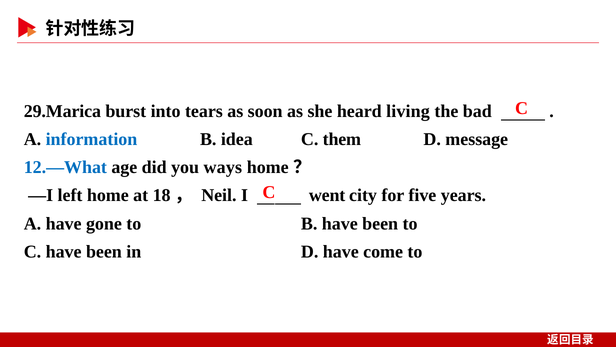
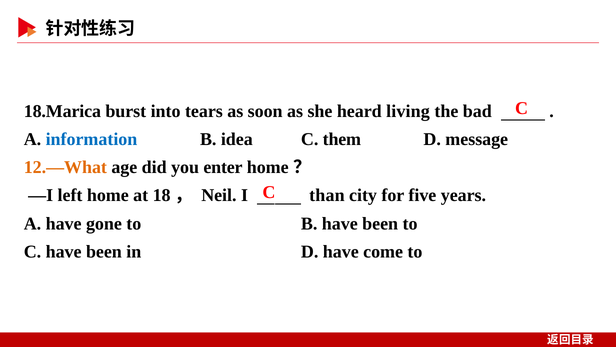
29.Marica: 29.Marica -> 18.Marica (62, 111)
12.—What colour: blue -> orange (65, 167)
ways: ways -> enter (223, 167)
went: went -> than (327, 195)
